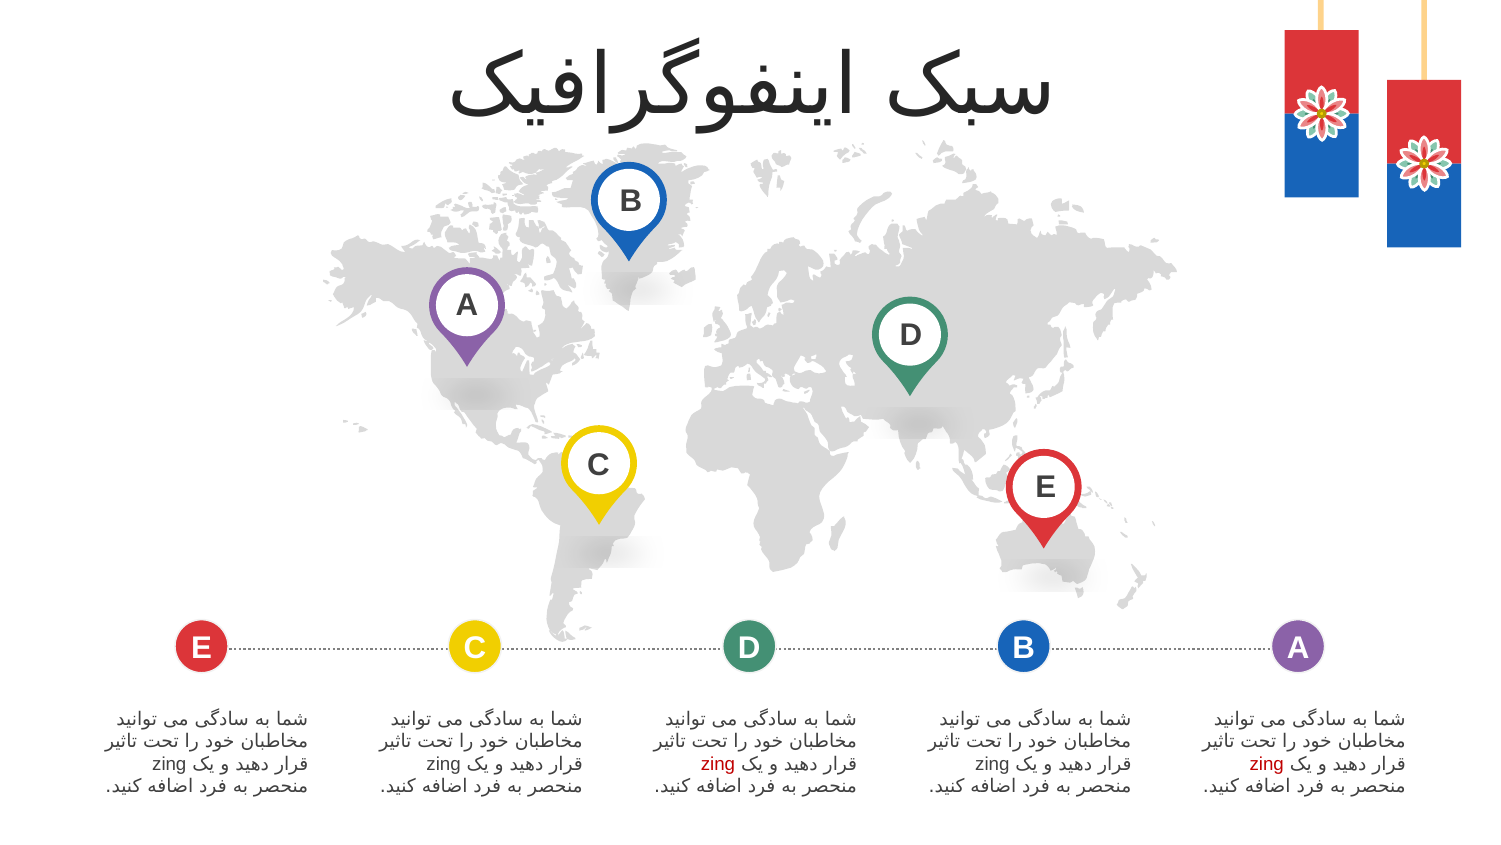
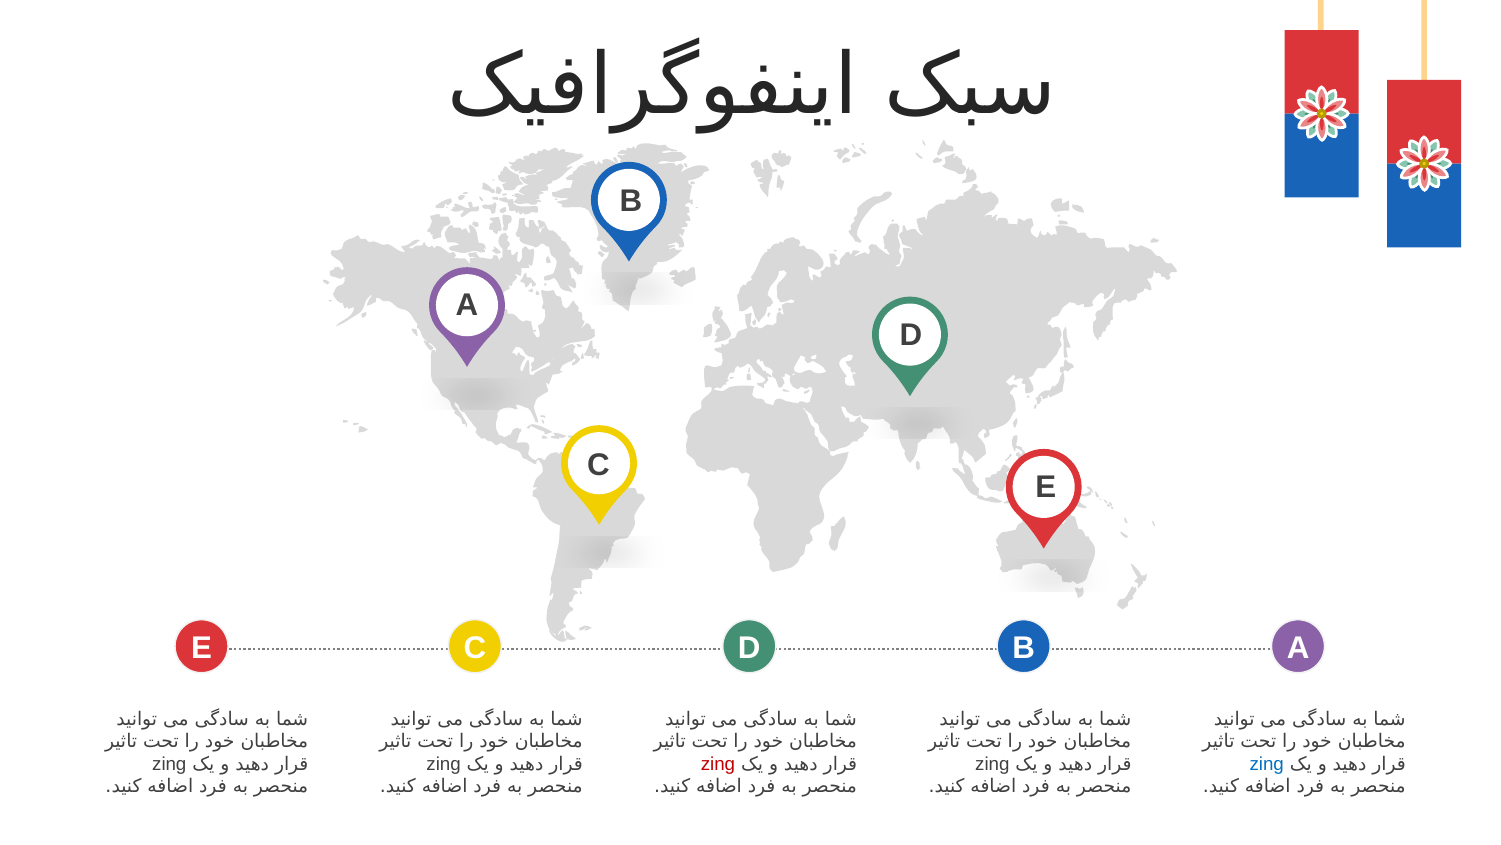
zing colour: red -> blue (1267, 764)
